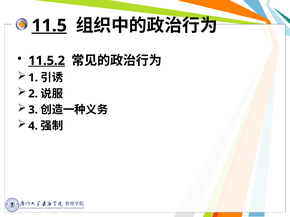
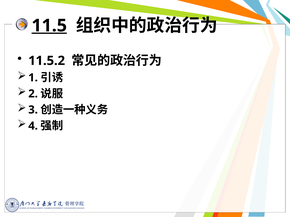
11.5.2 underline: present -> none (47, 61)
